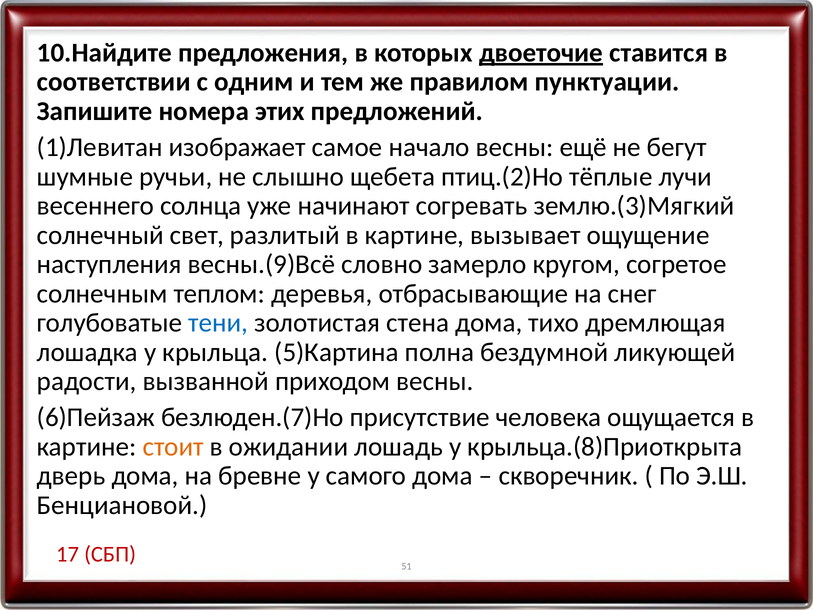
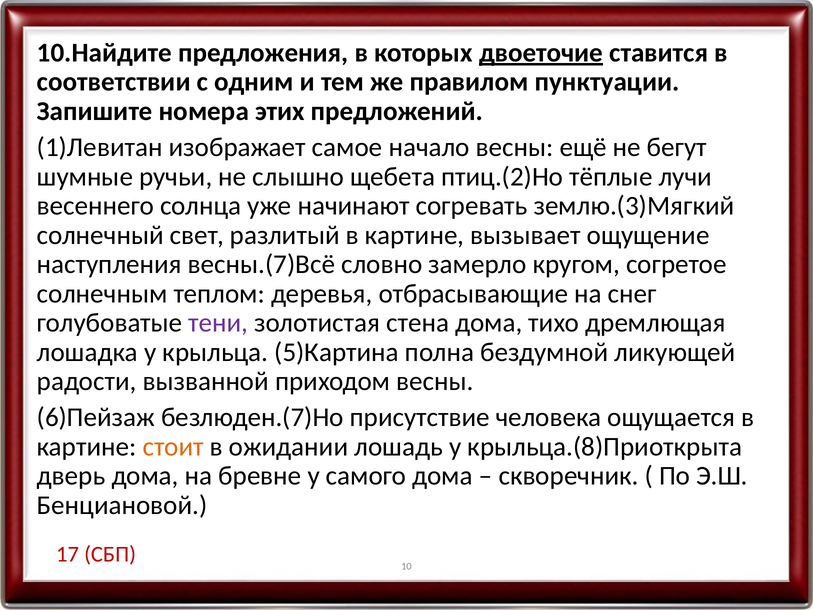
весны.(9)Всё: весны.(9)Всё -> весны.(7)Всё (261, 264)
тени colour: blue -> purple (218, 323)
51: 51 -> 10 (406, 566)
